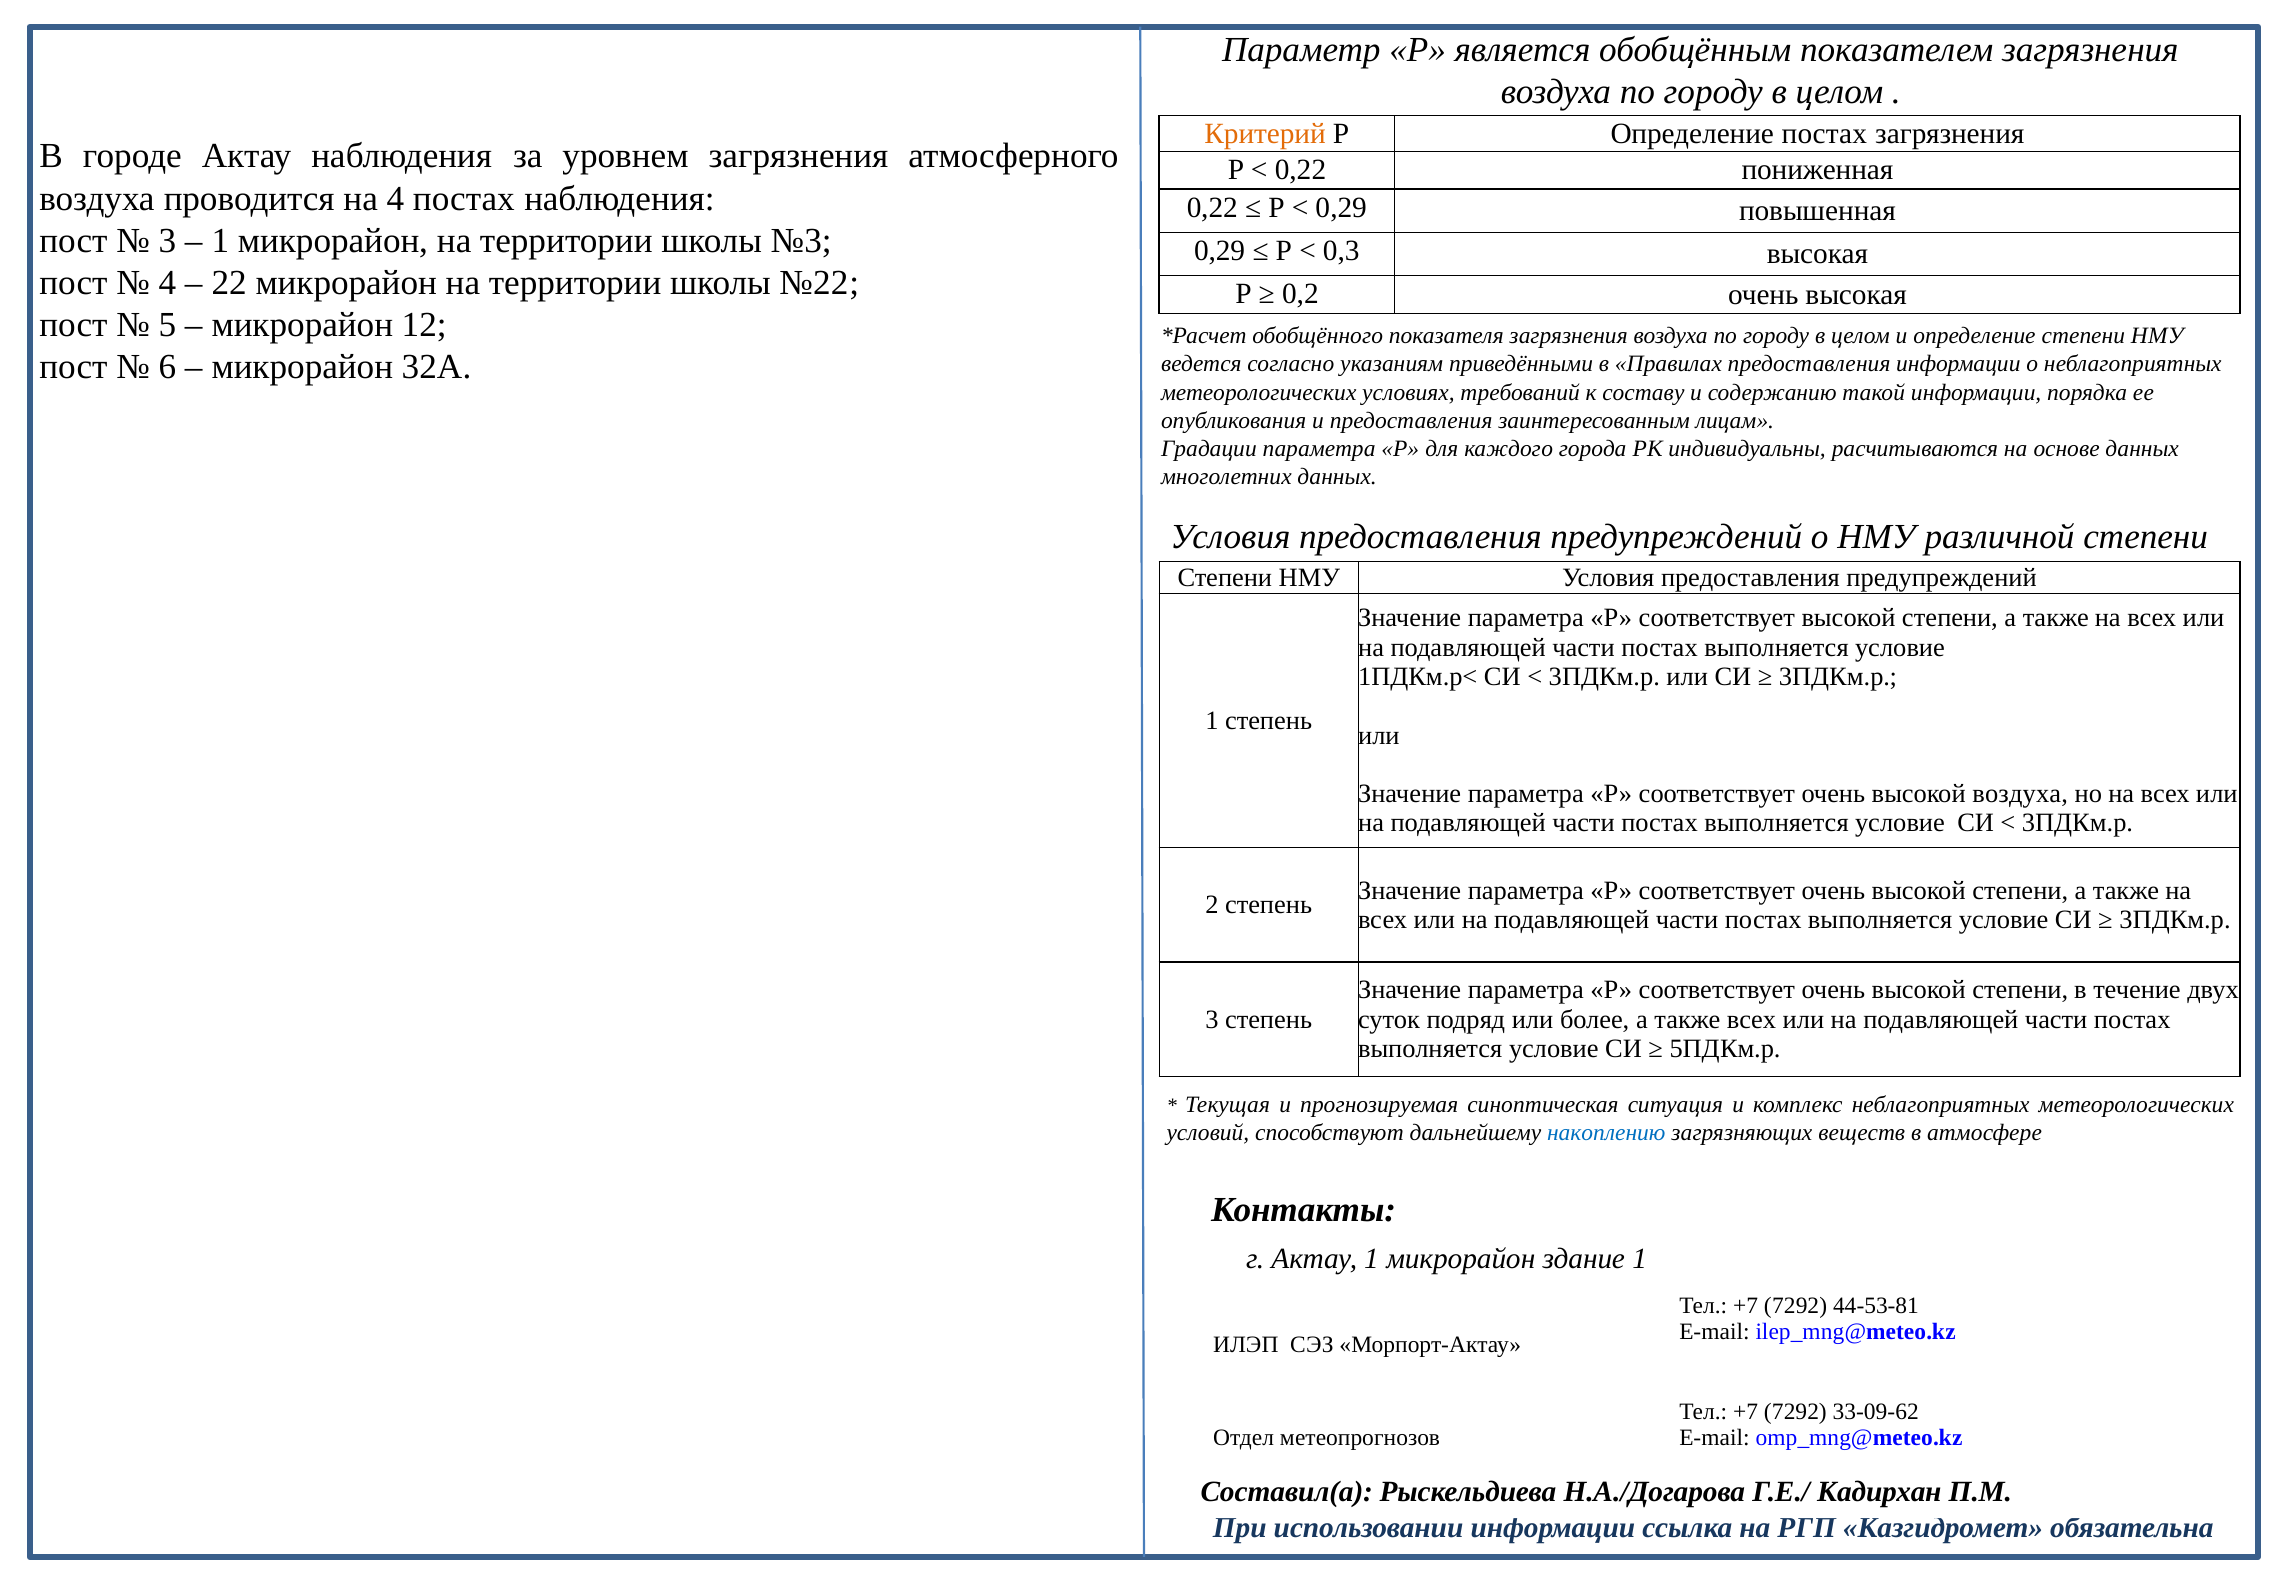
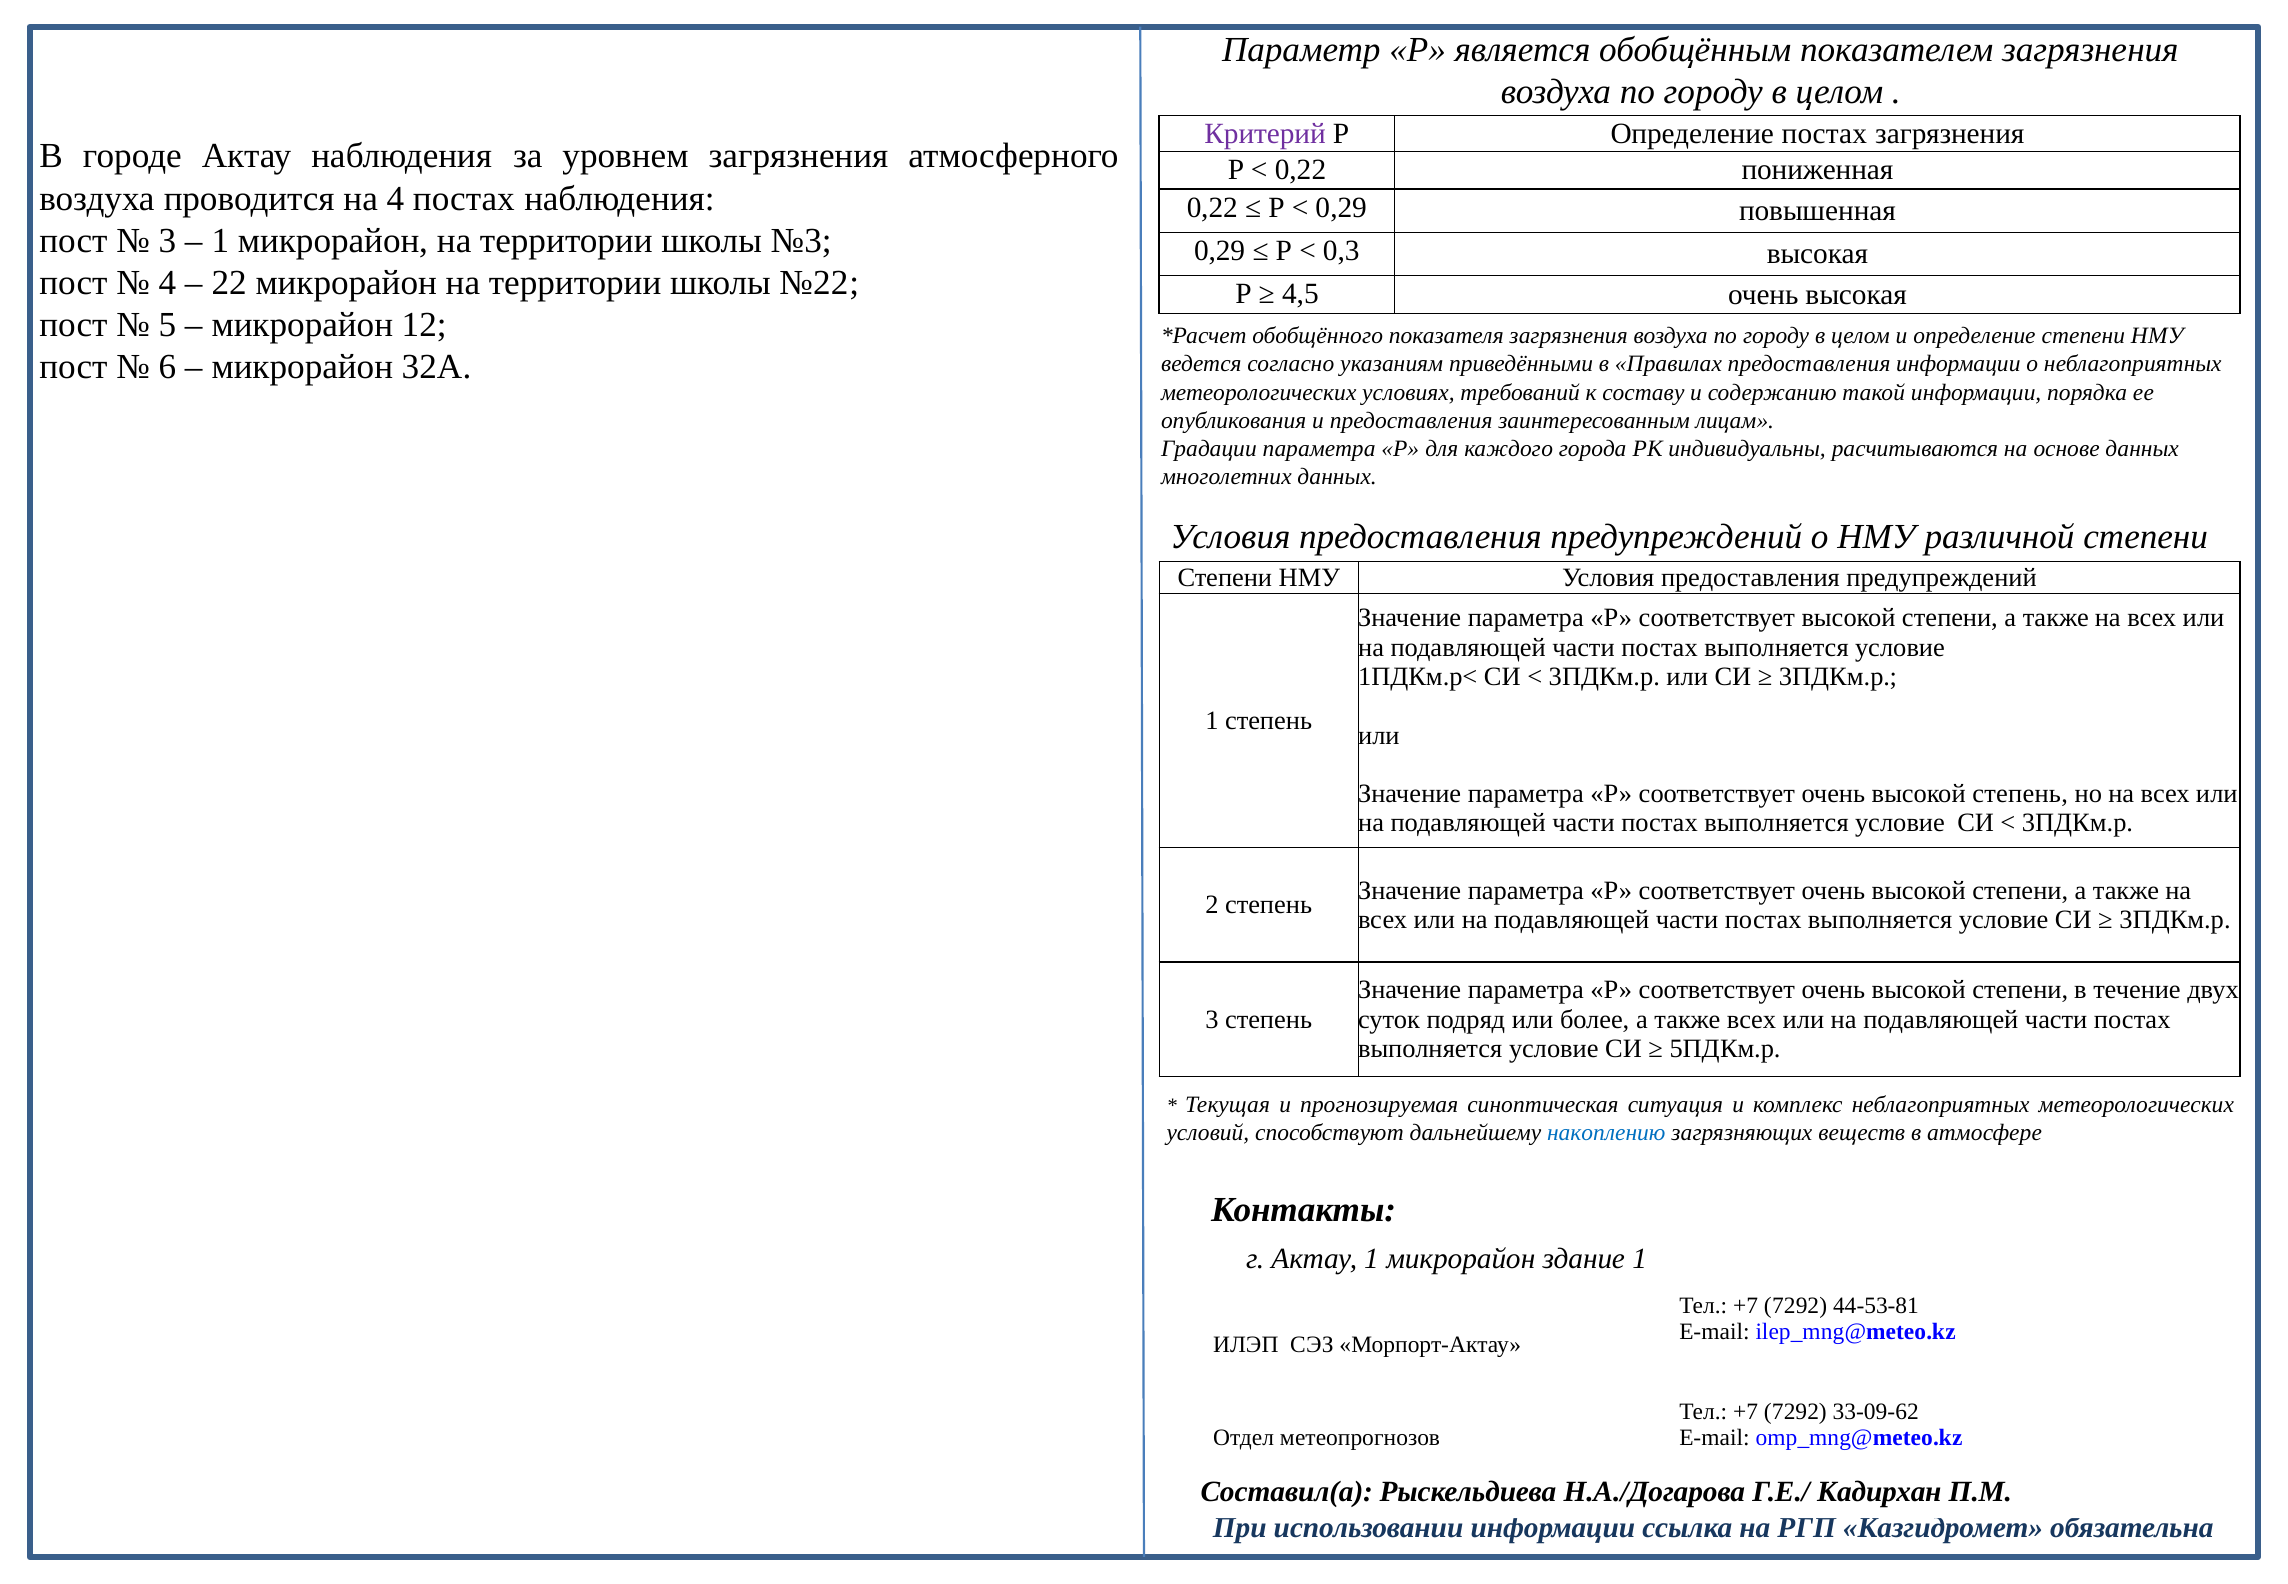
Критерий colour: orange -> purple (1265, 134)
0,2: 0,2 -> 4,5 (1300, 294)
высокой воздуха: воздуха -> степень (2020, 794)
